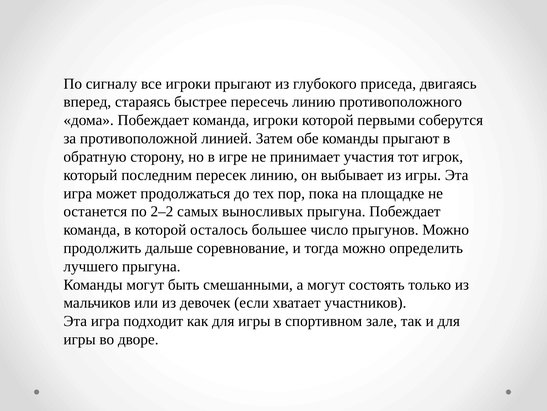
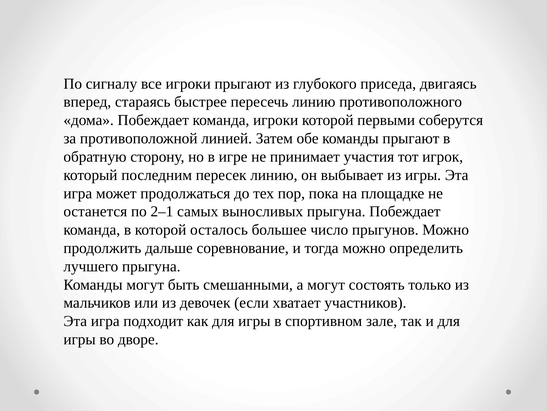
2–2: 2–2 -> 2–1 (162, 211)
